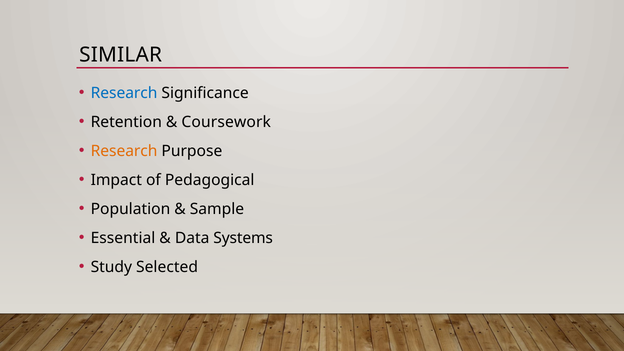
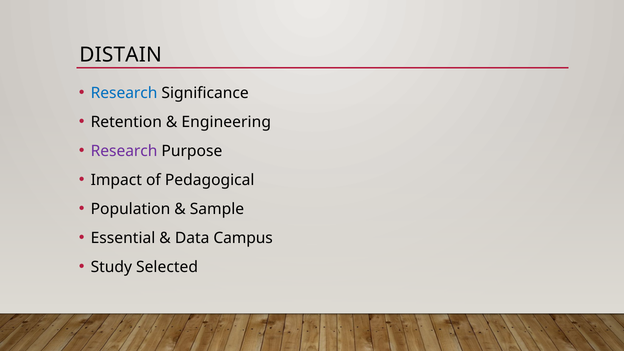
SIMILAR: SIMILAR -> DISTAIN (121, 55)
Coursework: Coursework -> Engineering (226, 122)
Research colour: orange -> purple (124, 151)
Systems: Systems -> Campus (243, 238)
